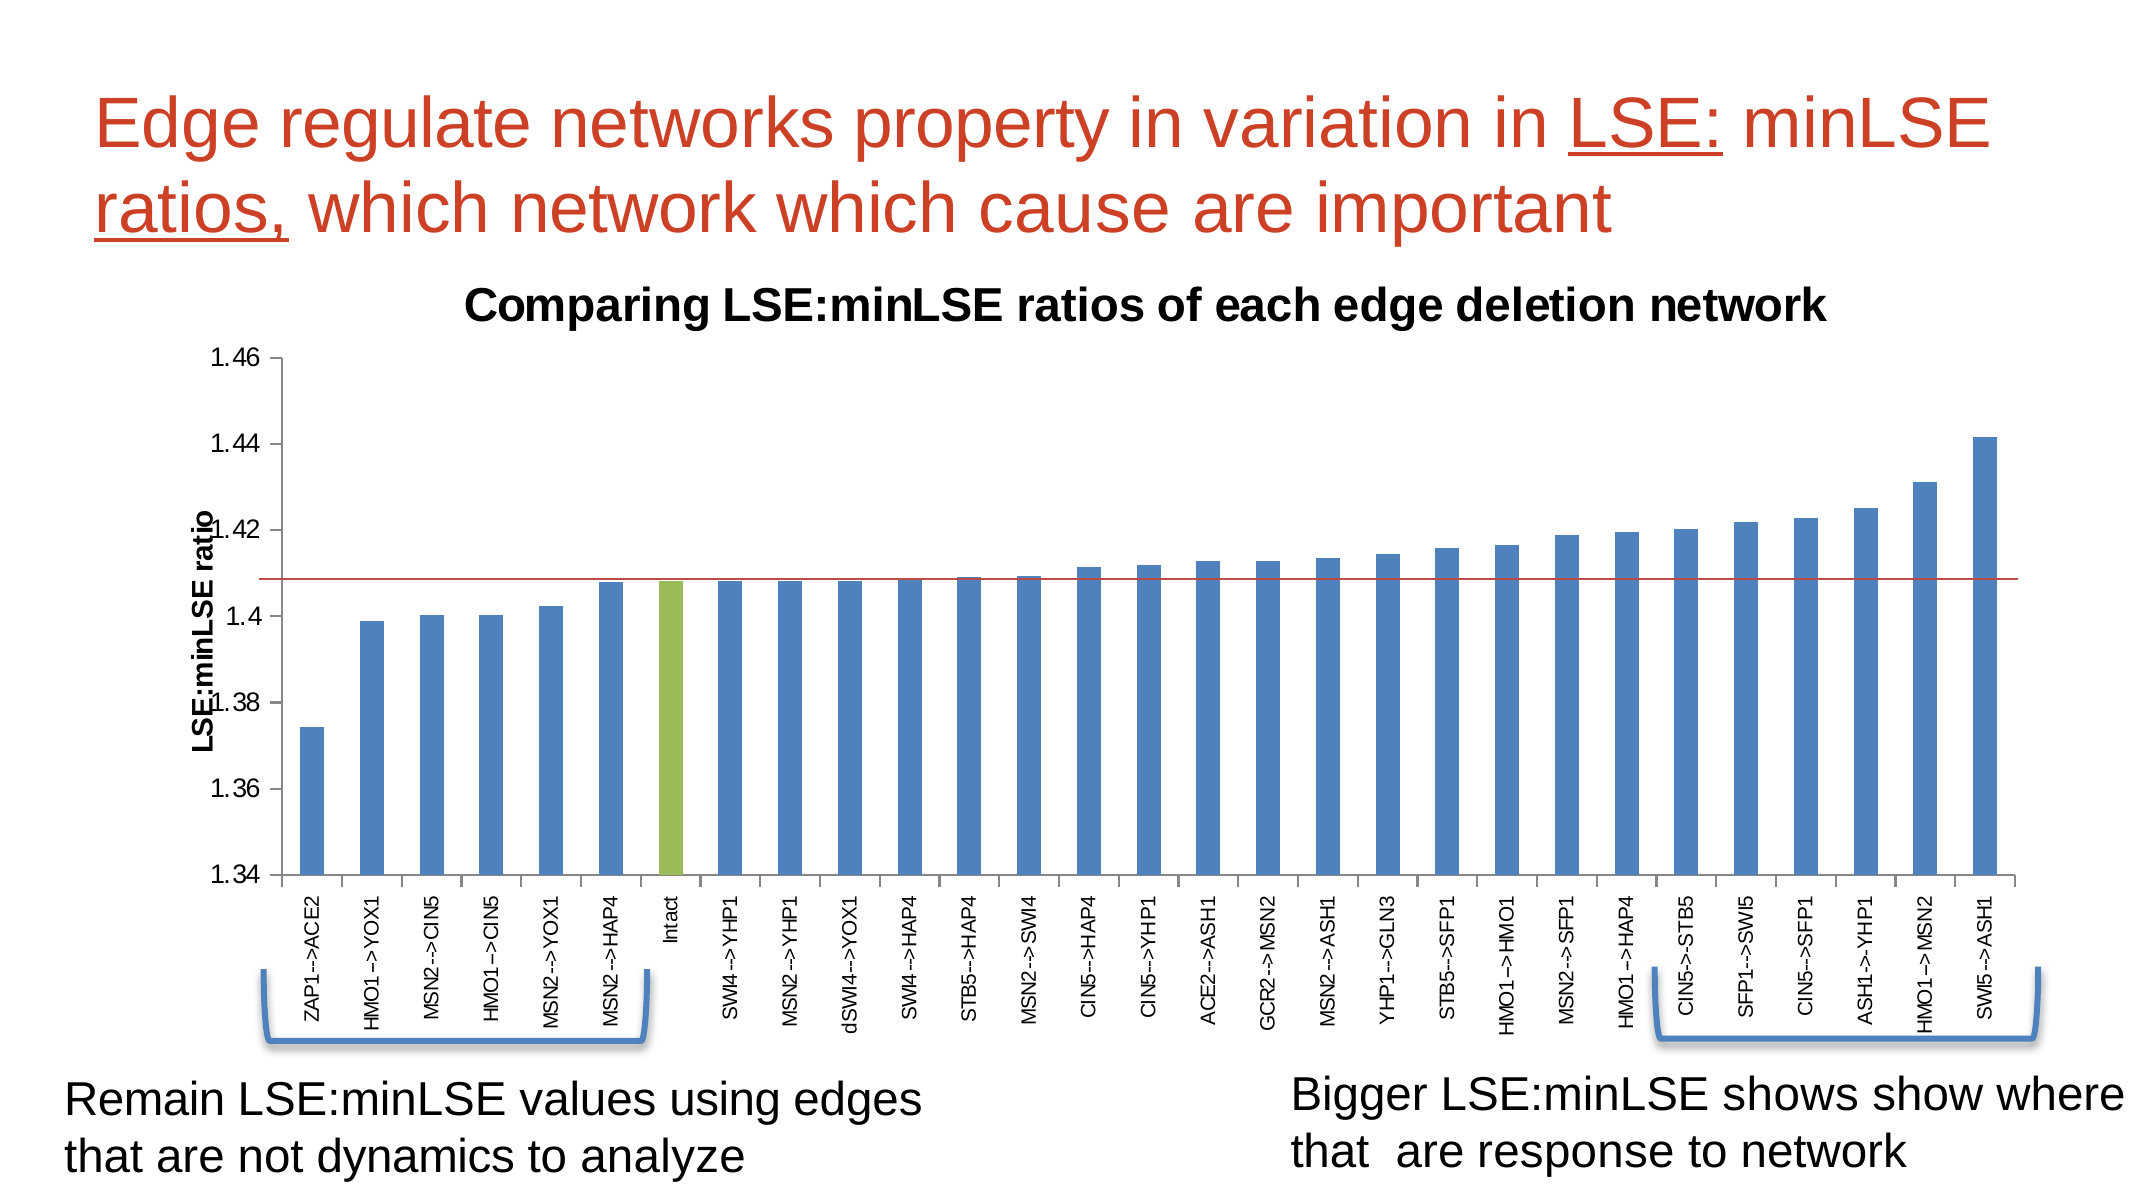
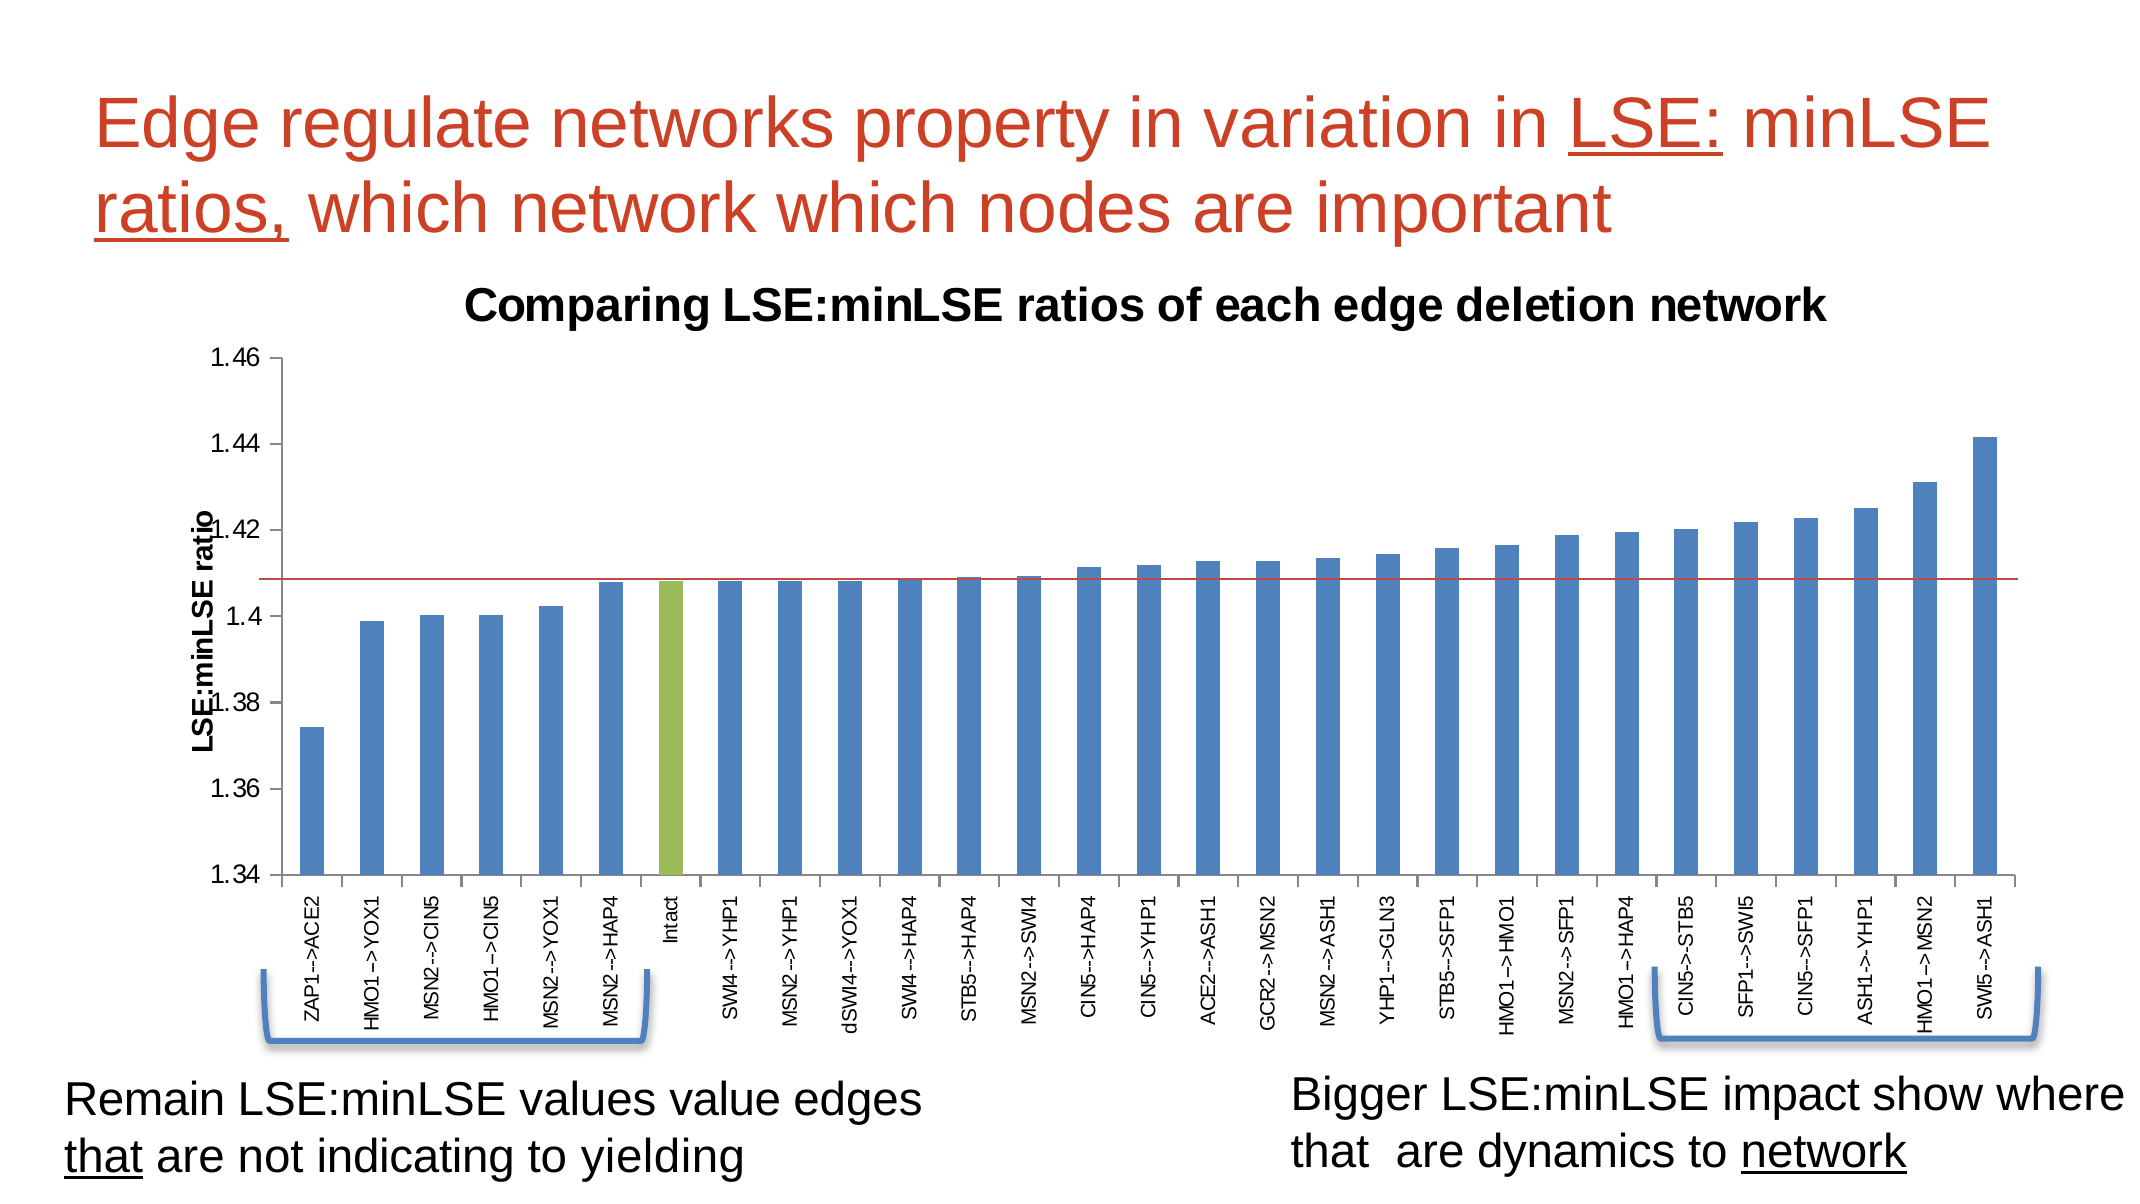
cause: cause -> nodes (1075, 209)
shows: shows -> impact (1791, 1095)
using: using -> value (725, 1100)
response: response -> dynamics (1576, 1152)
network underline: none -> present (1824, 1152)
that underline: none -> present (104, 1157)
dynamics: dynamics -> indicating (416, 1157)
analyze: analyze -> yielding (663, 1157)
